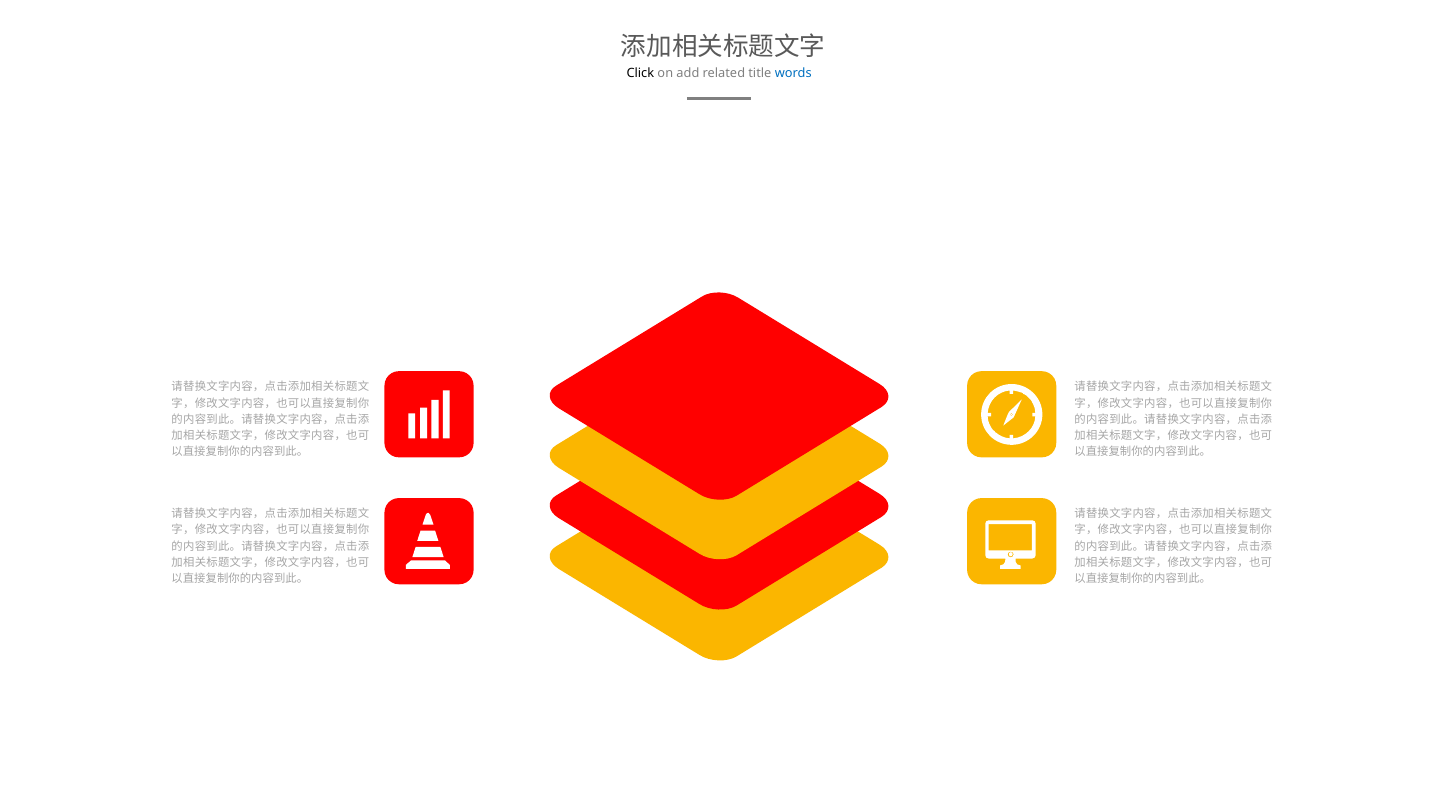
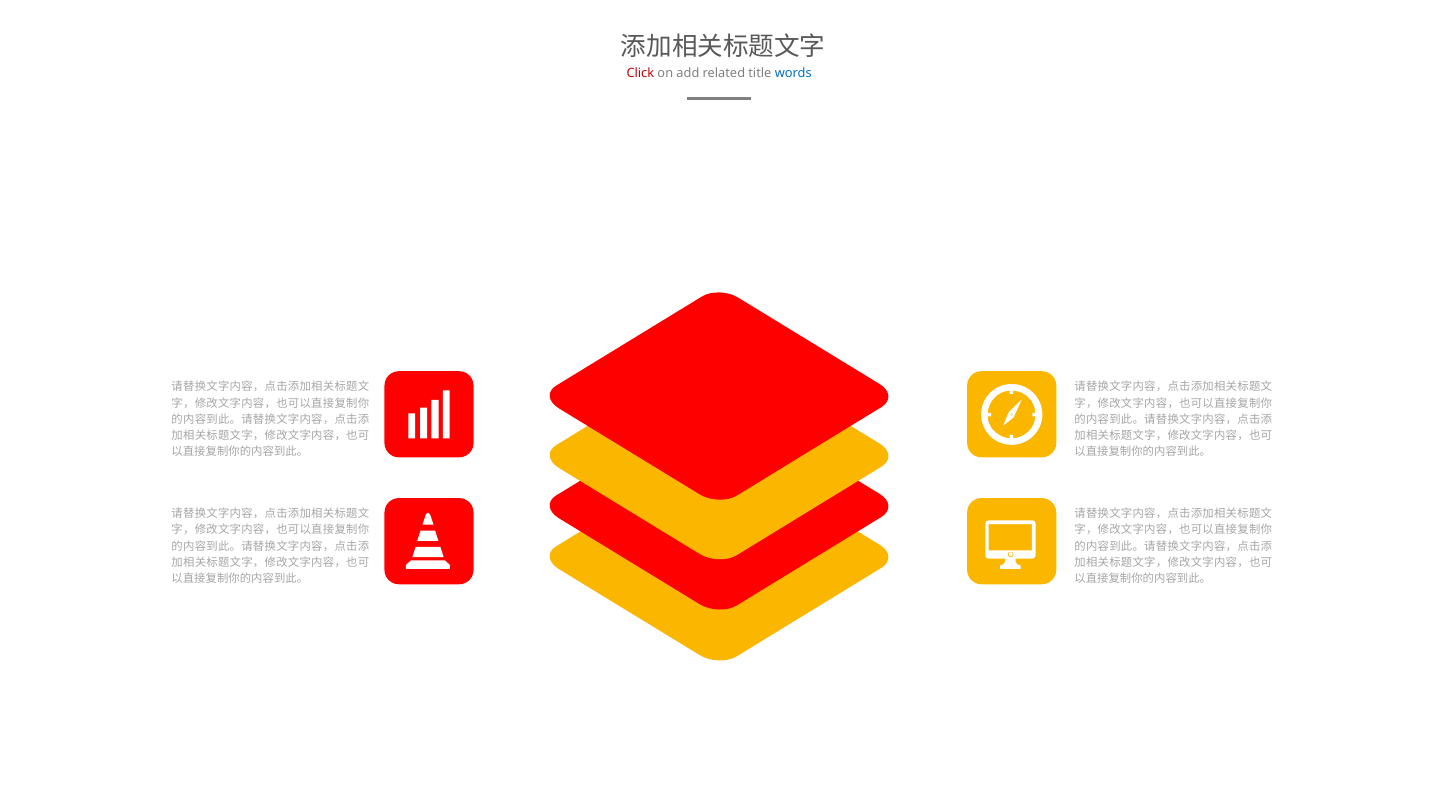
Click colour: black -> red (640, 74)
